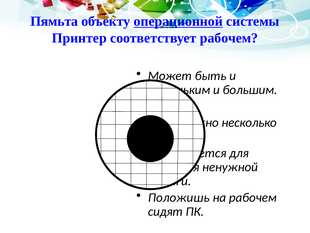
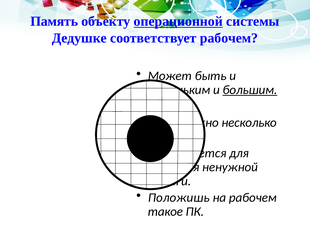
Пямьта: Пямьта -> Память (54, 21)
Принтер: Принтер -> Дедушке (79, 38)
большим underline: none -> present (250, 90)
сидят: сидят -> такое (165, 211)
